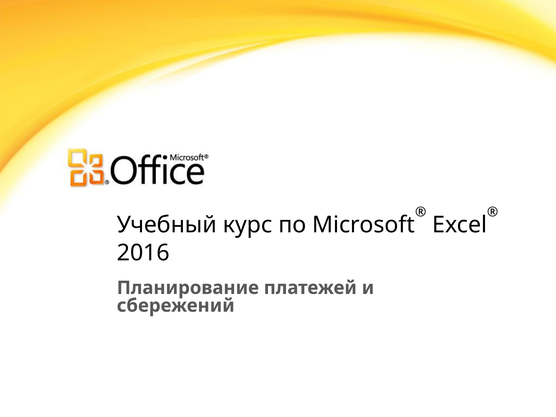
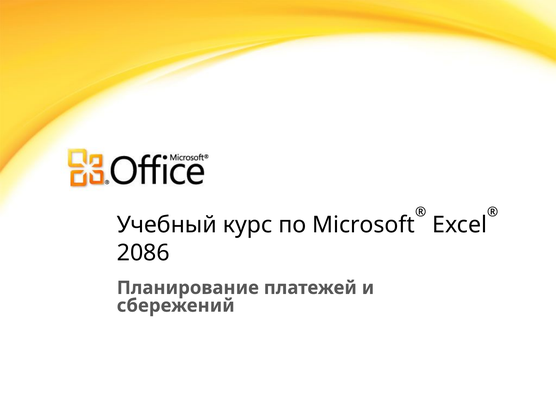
2016: 2016 -> 2086 (143, 253)
